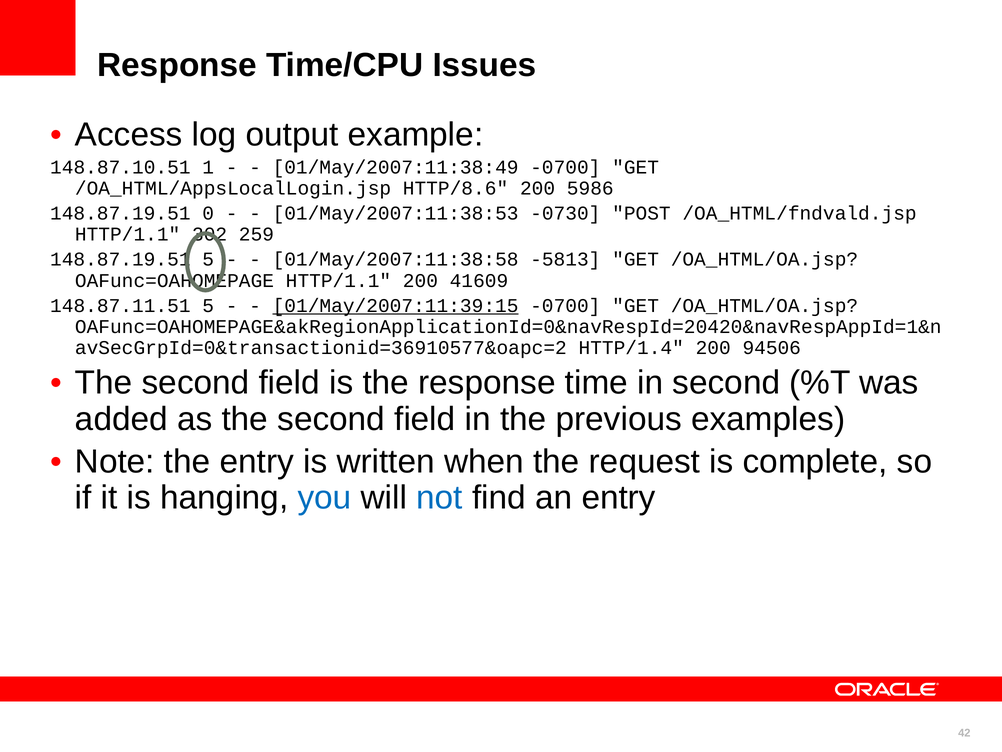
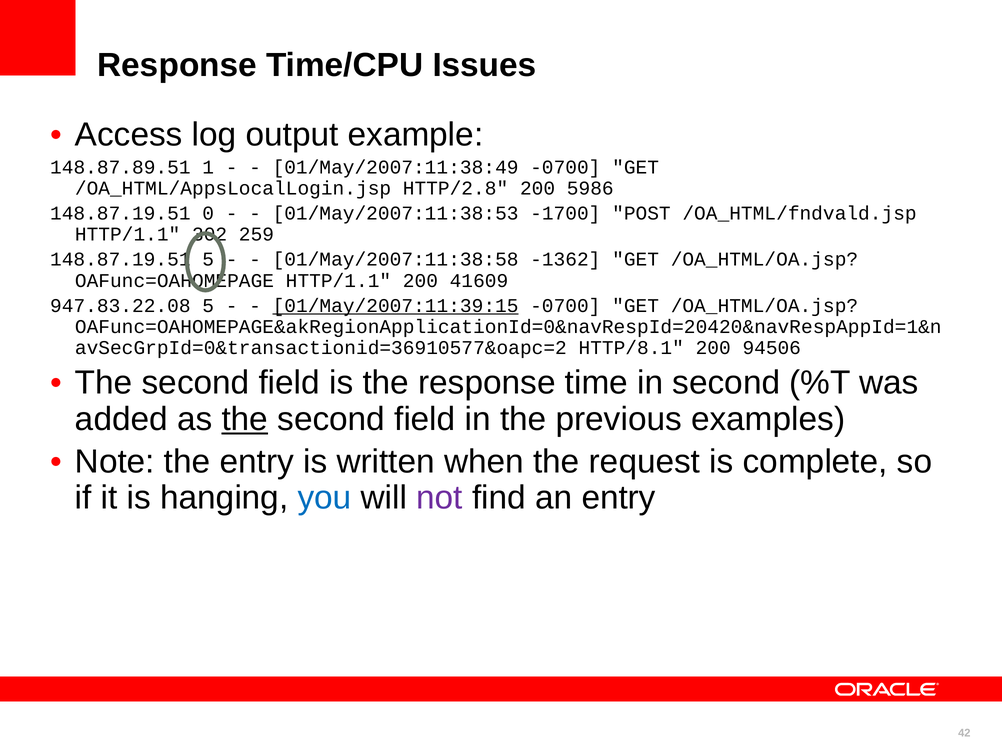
148.87.10.51: 148.87.10.51 -> 148.87.89.51 (120, 167)
HTTP/8.6: HTTP/8.6 -> HTTP/2.8 (455, 188)
-0730: -0730 -> -1700 (565, 213)
-5813: -5813 -> -1362 (565, 259)
148.87.11.51: 148.87.11.51 -> 947.83.22.08 (120, 305)
HTTP/1.4: HTTP/1.4 -> HTTP/8.1 (631, 348)
the underline: none -> present (245, 419)
not colour: blue -> purple (440, 498)
